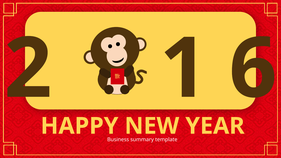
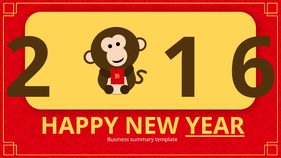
YEAR underline: none -> present (215, 126)
